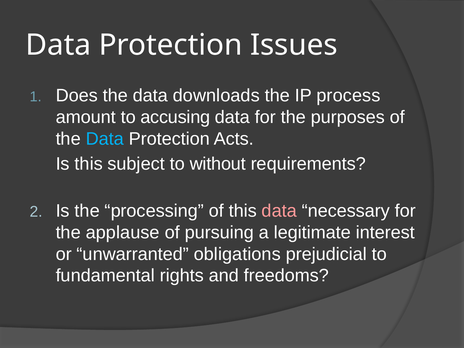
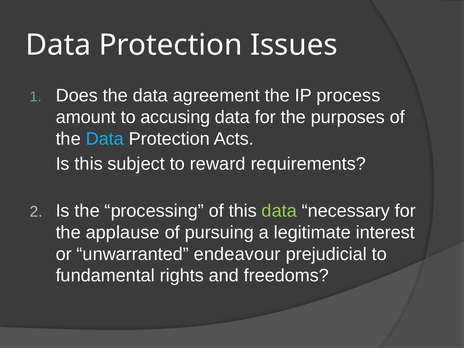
downloads: downloads -> agreement (216, 96)
without: without -> reward (218, 164)
data colour: pink -> light green (279, 211)
obligations: obligations -> endeavour (237, 254)
